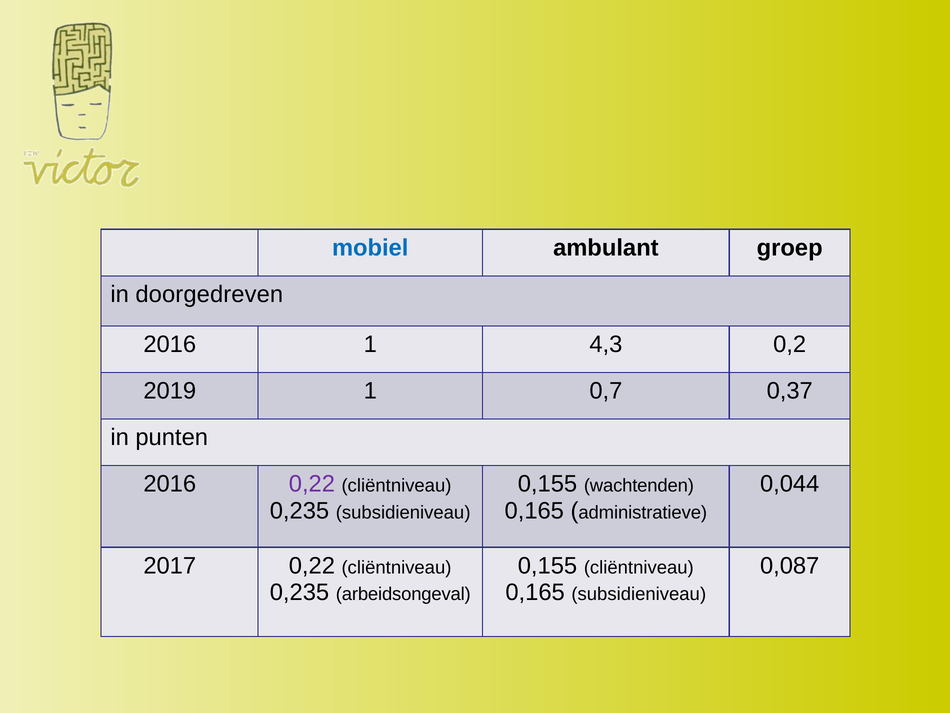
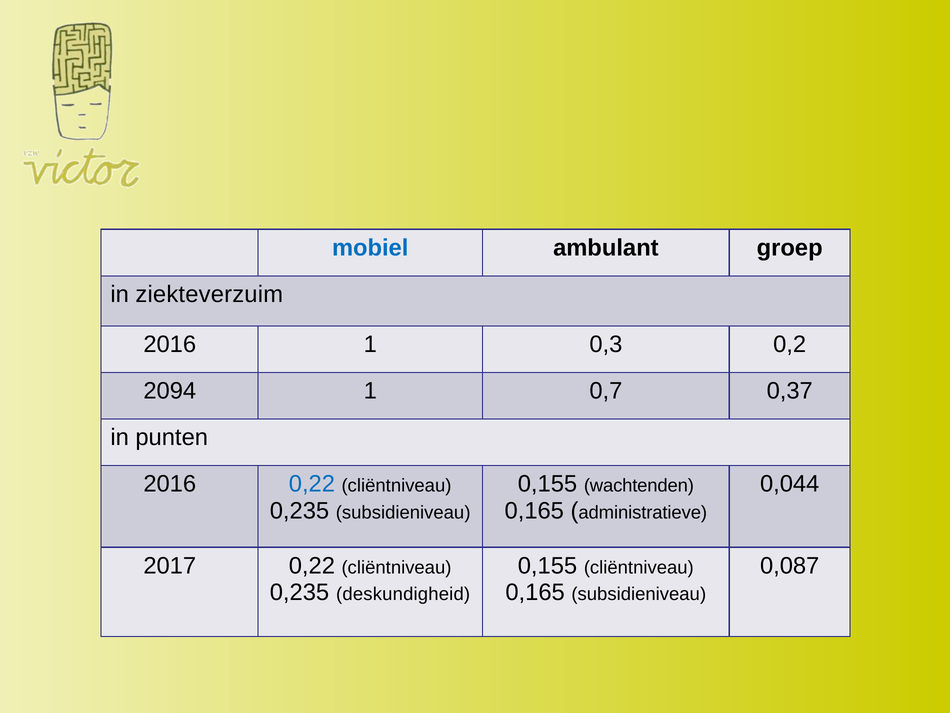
doorgedreven: doorgedreven -> ziekteverzuim (209, 294)
4,3: 4,3 -> 0,3 (606, 344)
2019: 2019 -> 2094 (170, 391)
0,22 colour: purple -> blue (312, 484)
arbeidsongeval: arbeidsongeval -> deskundigheid (403, 594)
